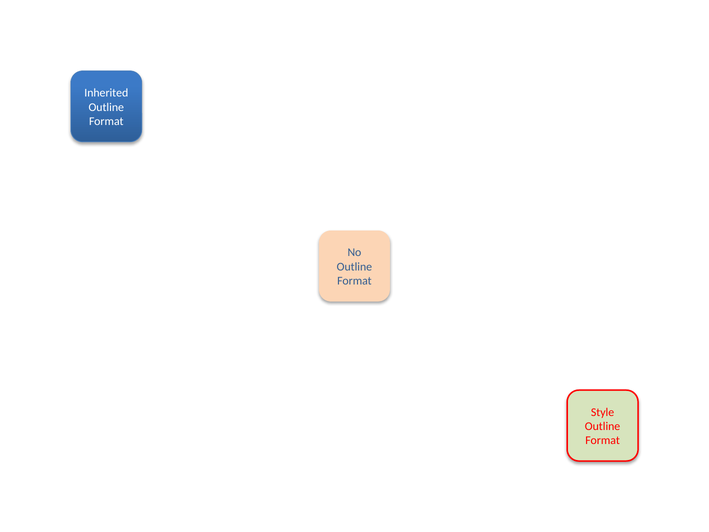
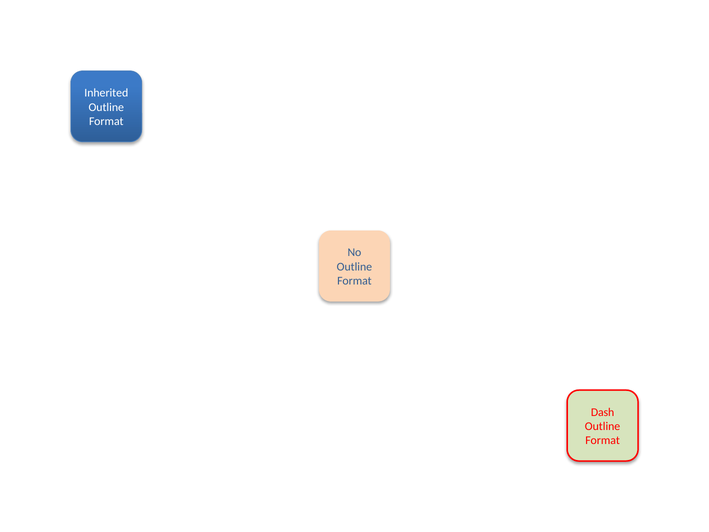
Style: Style -> Dash (603, 412)
